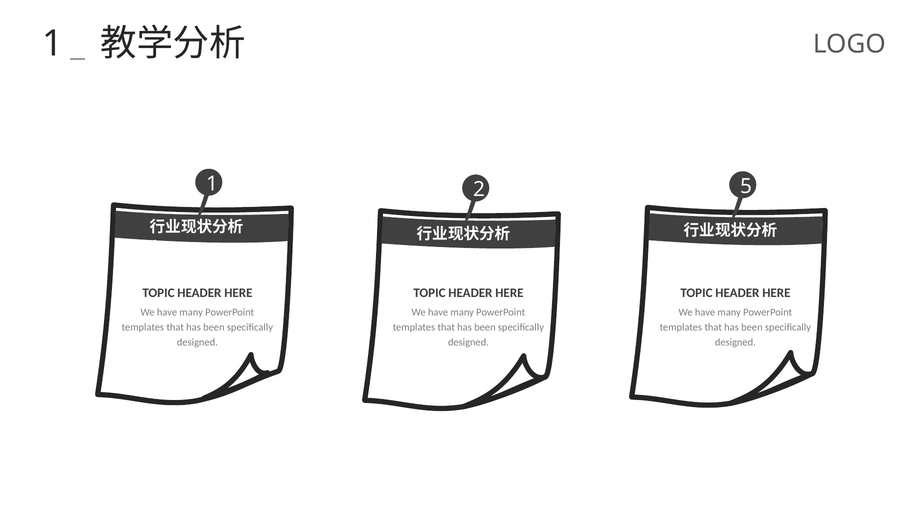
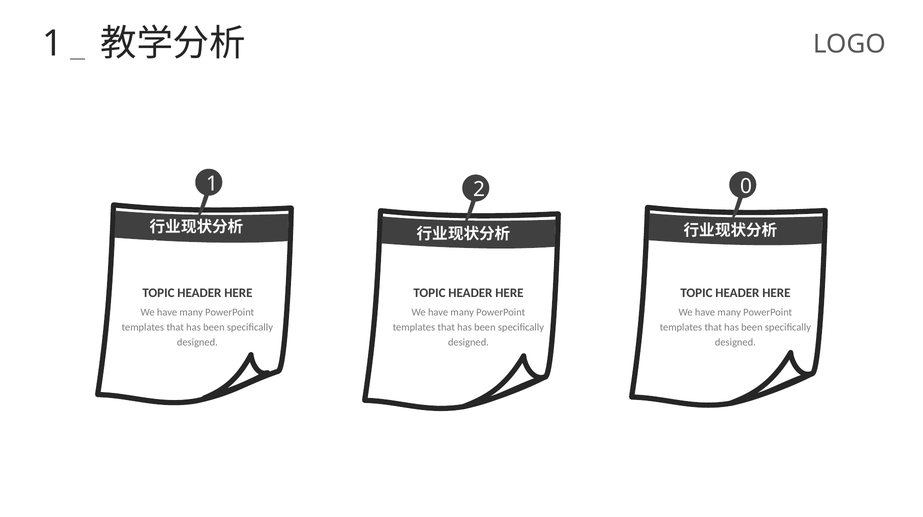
5: 5 -> 0 (746, 186)
